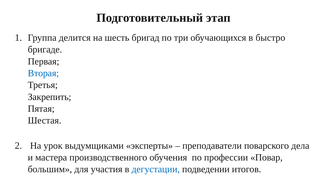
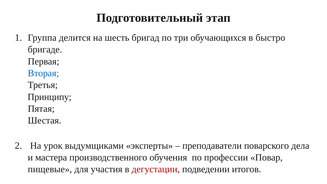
Закрепить: Закрепить -> Принципу (50, 97)
большим: большим -> пищевые (50, 169)
дегустации colour: blue -> red (156, 169)
